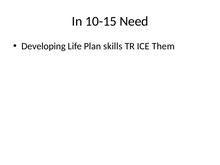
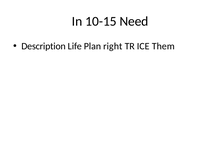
Developing: Developing -> Description (44, 46)
skills: skills -> right (113, 46)
